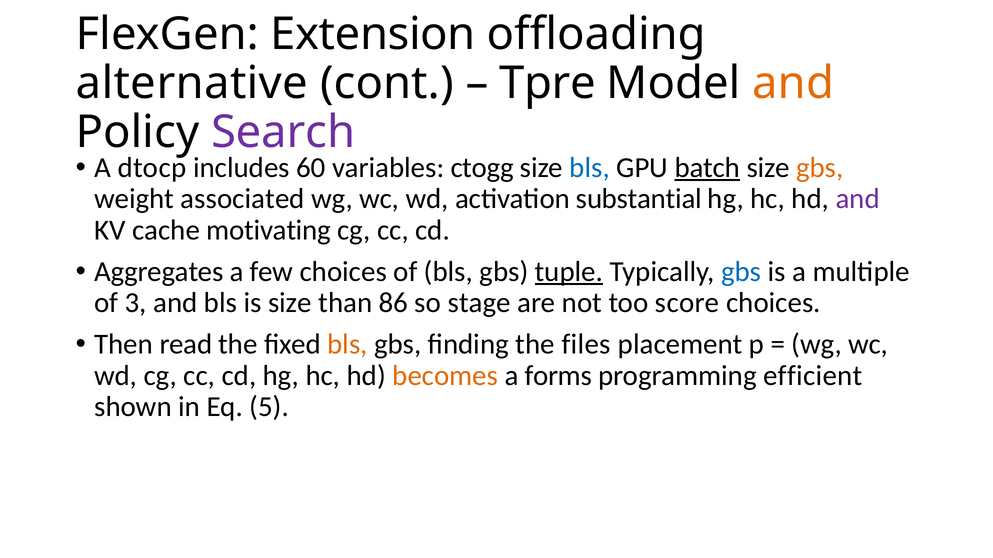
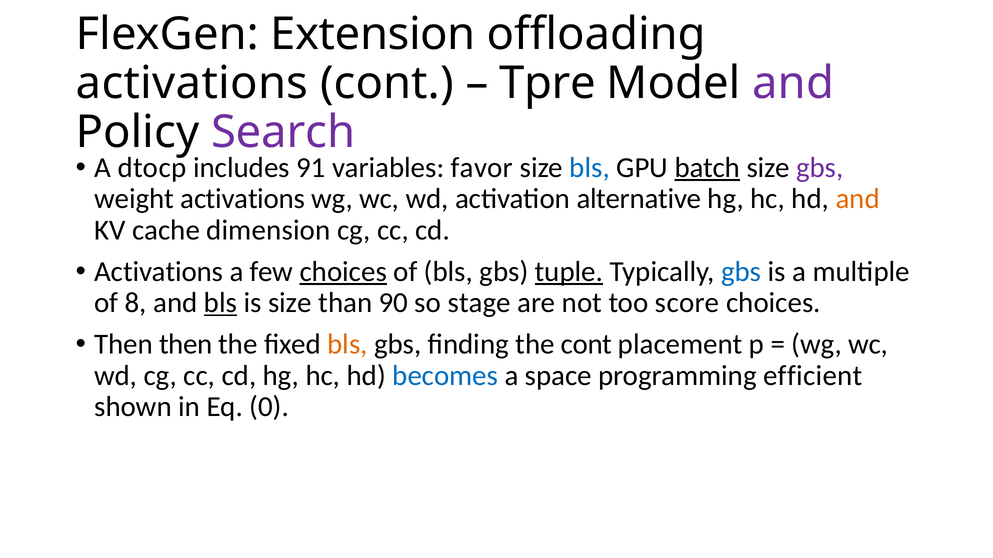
alternative: alternative -> activations (192, 83)
and colour: orange -> purple (793, 83)
60: 60 -> 91 (311, 168)
ctogg: ctogg -> favor (482, 168)
gbs colour: orange -> purple (820, 168)
weight associated: associated -> activations (243, 199)
substantial: substantial -> alternative (639, 199)
and colour: purple -> orange (858, 199)
motivating: motivating -> dimension (268, 230)
Aggregates: Aggregates -> Activations (159, 272)
choices underline: none -> present (343, 272)
3: 3 -> 8 (136, 303)
bls underline: none -> present (221, 303)
86: 86 -> 90 (393, 303)
Then read: read -> then (186, 345)
the files: files -> cont (586, 345)
becomes colour: orange -> blue (445, 376)
forms: forms -> space (558, 376)
5: 5 -> 0 (269, 407)
